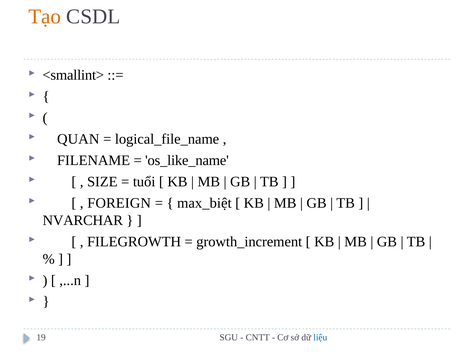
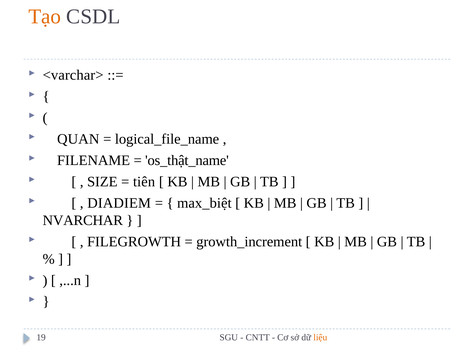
<smallint>: <smallint> -> <varchar> (73, 75)
os_like_name: os_like_name -> os_thật_name (187, 161)
tuổi: tuổi -> tiên (144, 182)
FOREIGN: FOREIGN -> DIADIEM (119, 203)
liệu colour: blue -> orange (320, 338)
